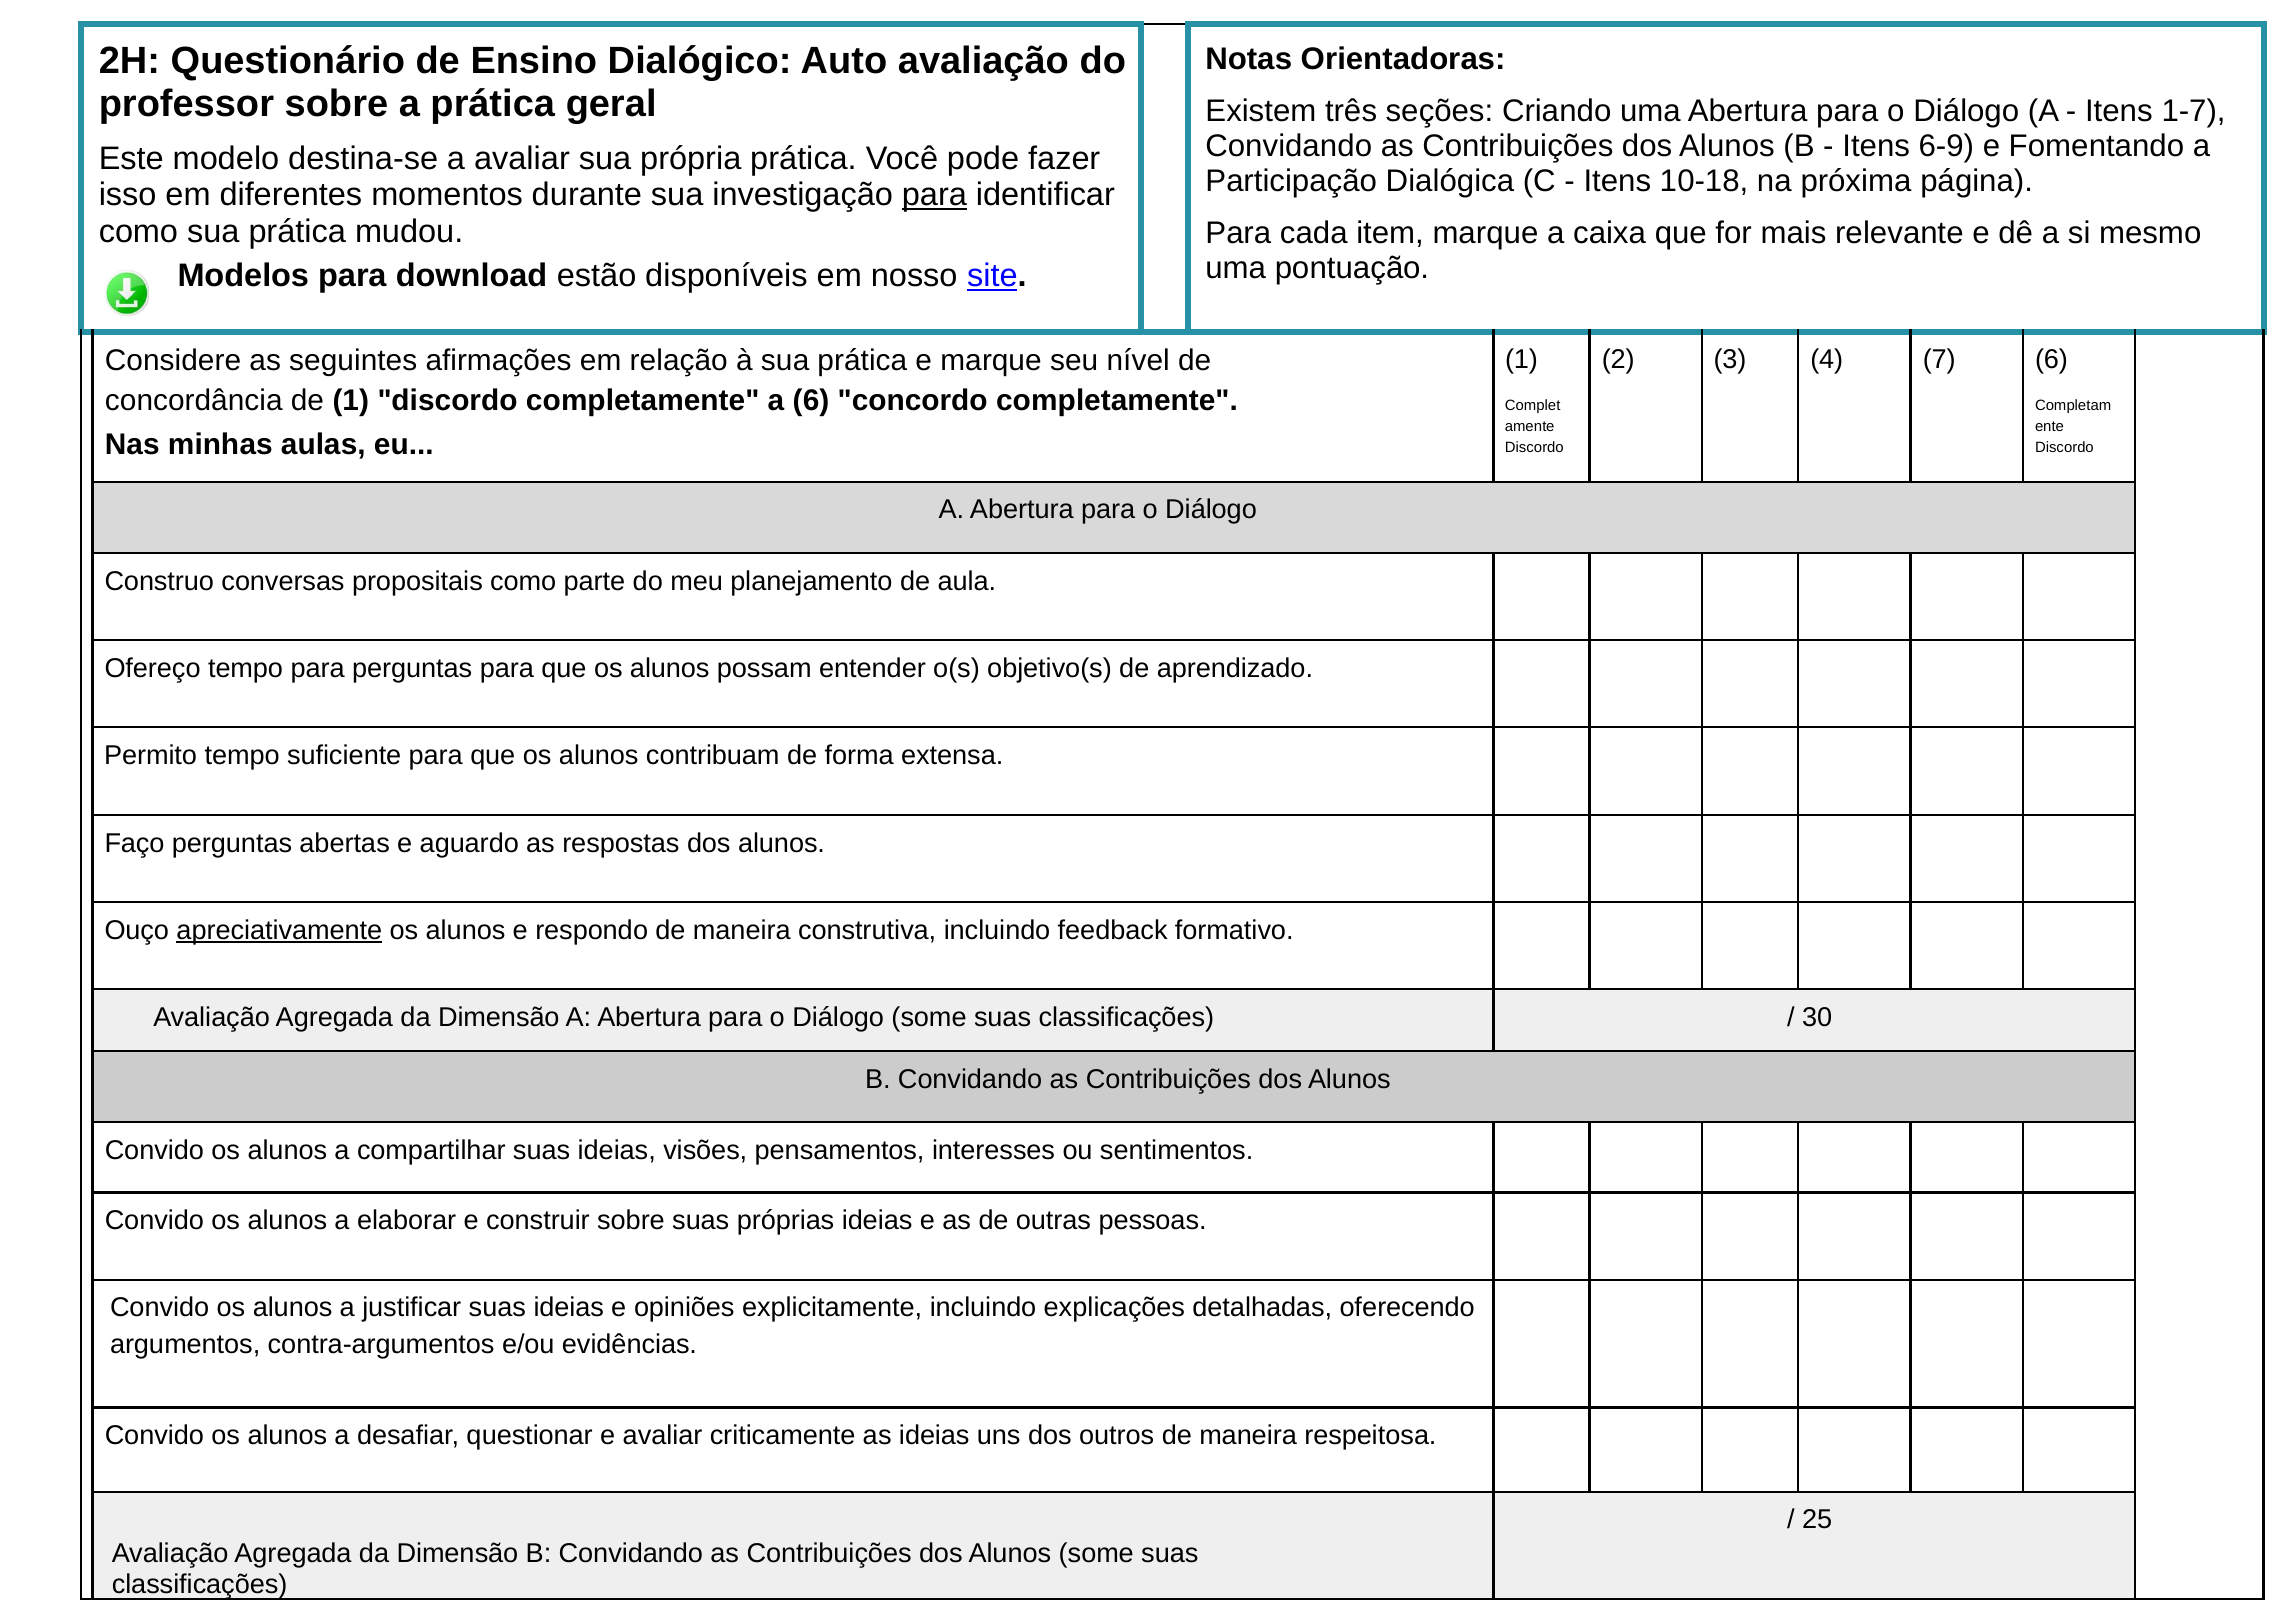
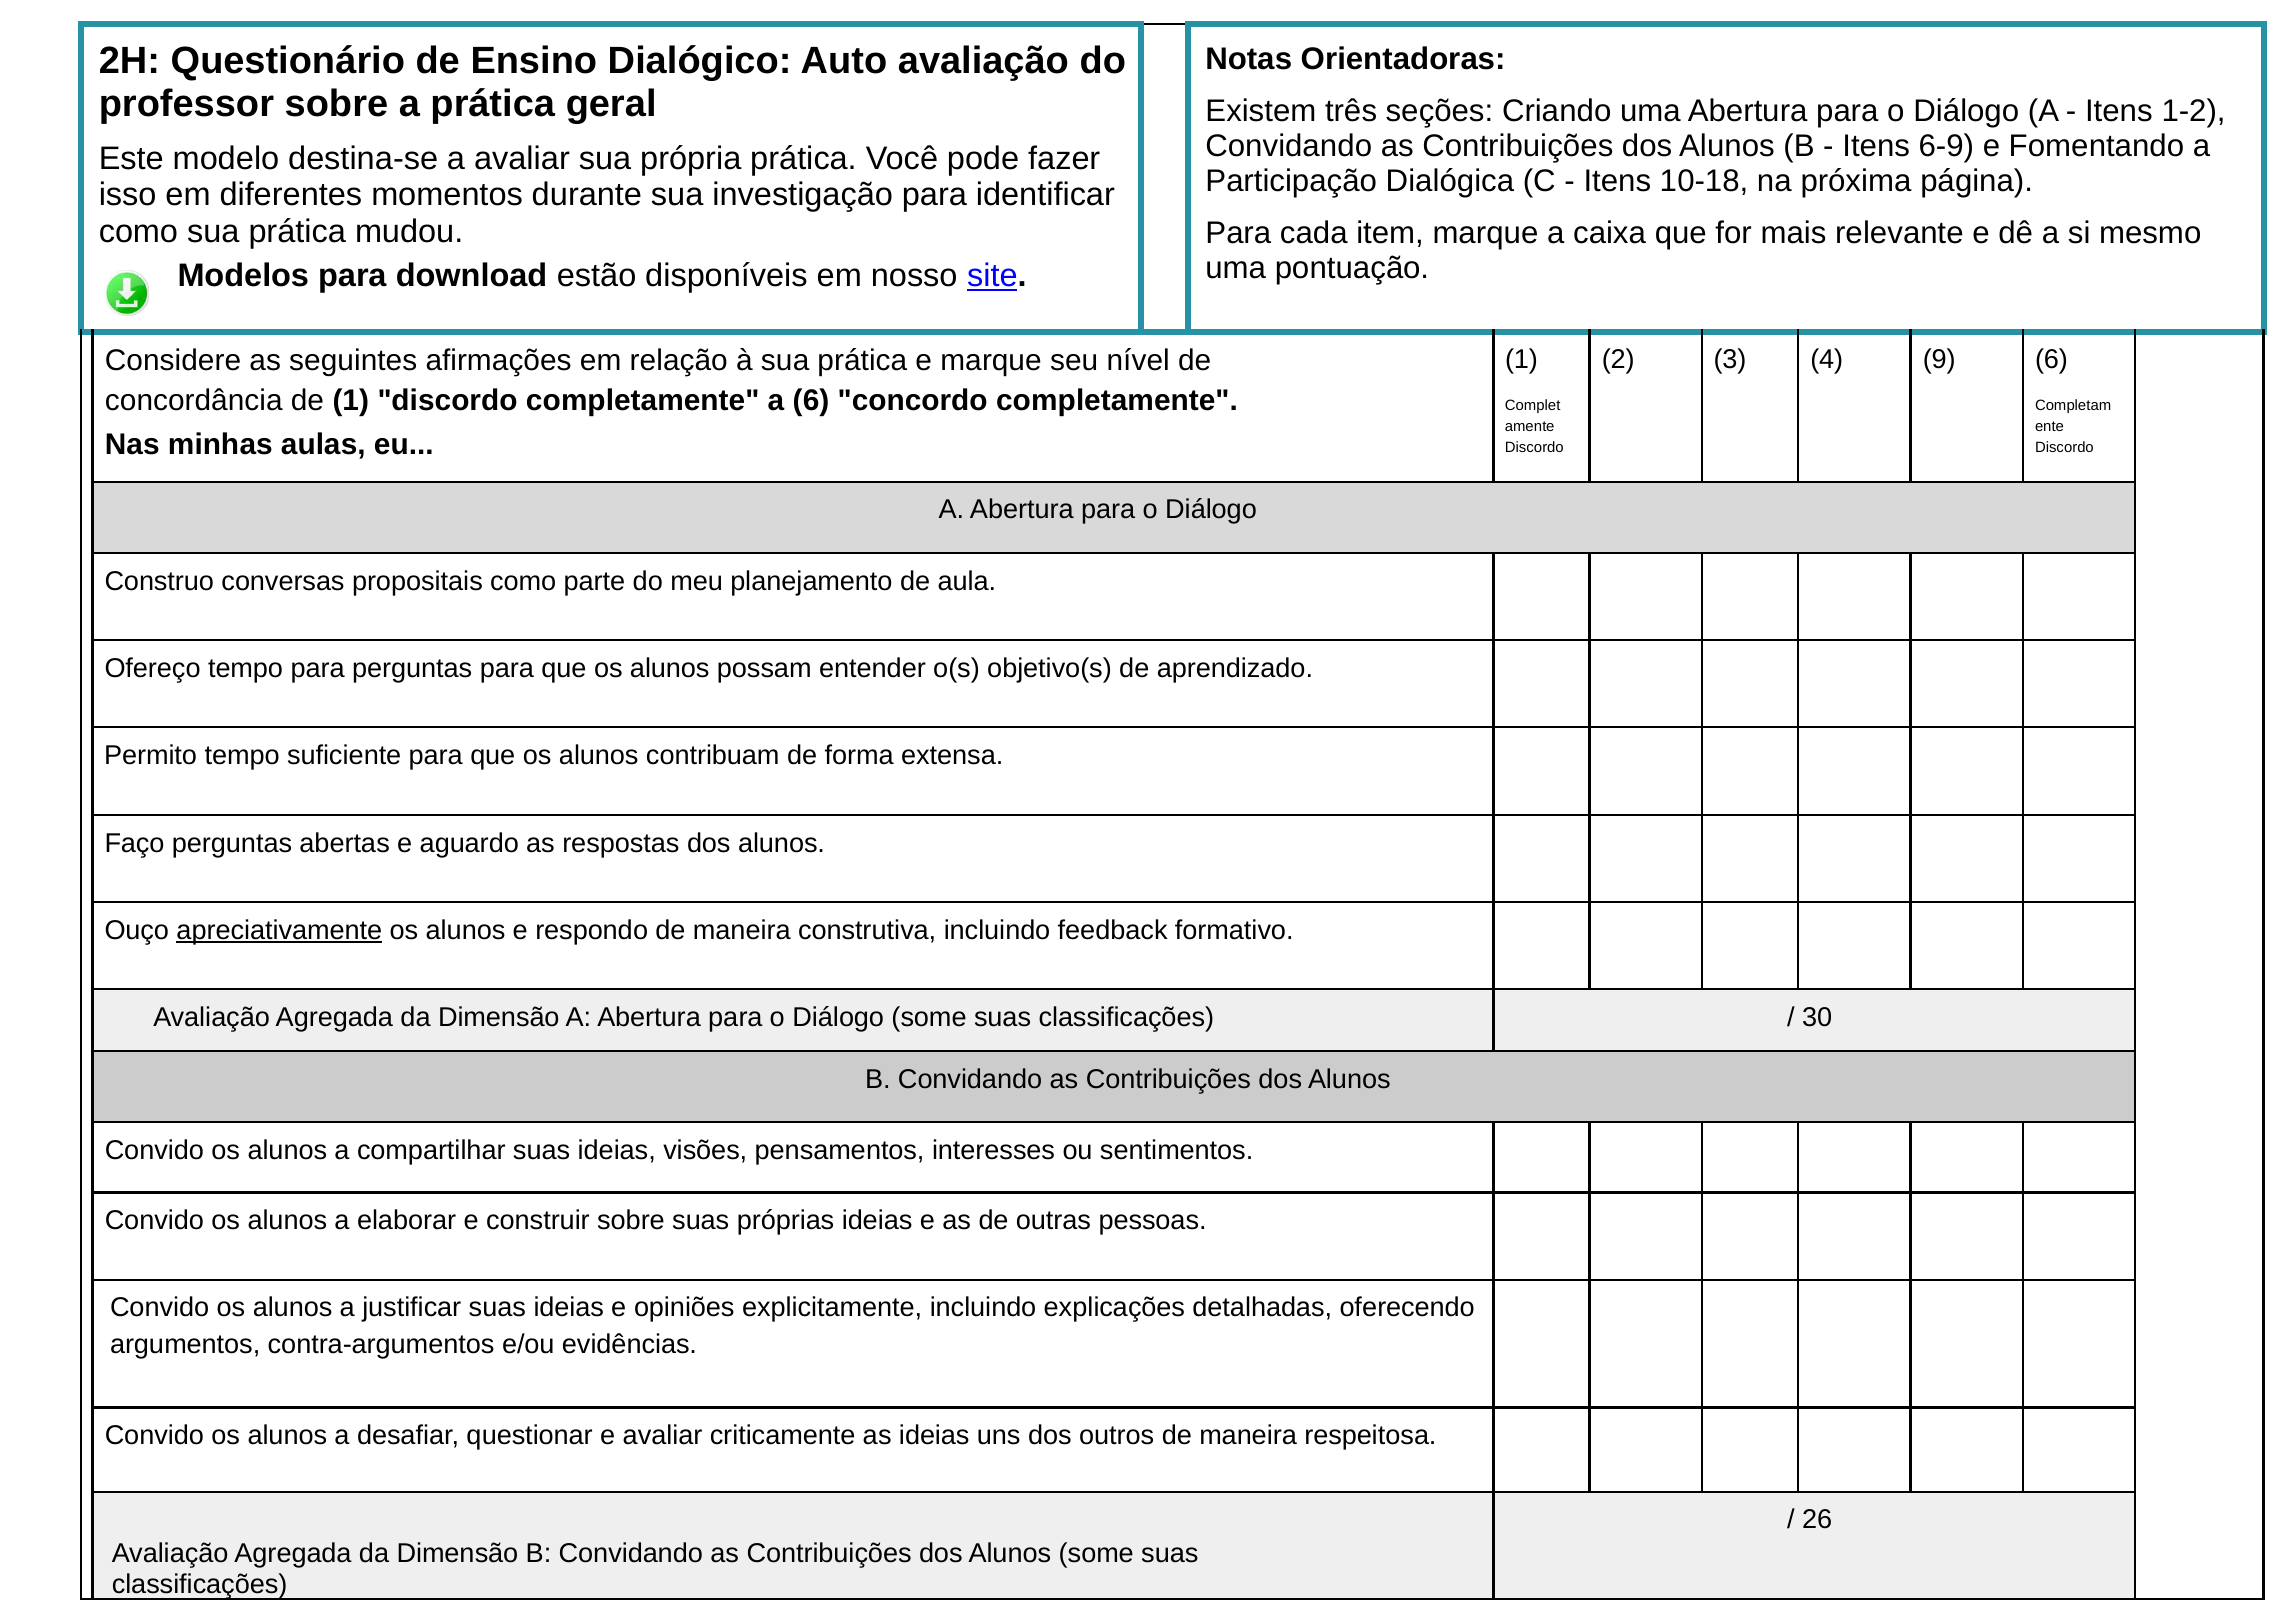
1-7: 1-7 -> 1-2 (2194, 112)
para underline: present -> none (934, 195)
7: 7 -> 9 (1939, 360)
25: 25 -> 26 (1817, 1520)
